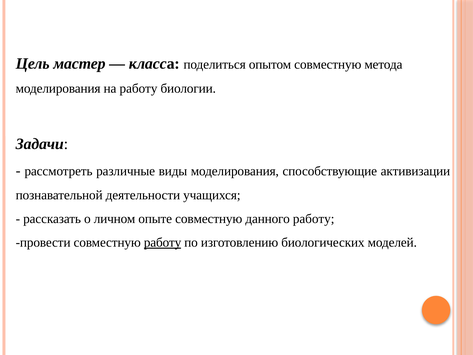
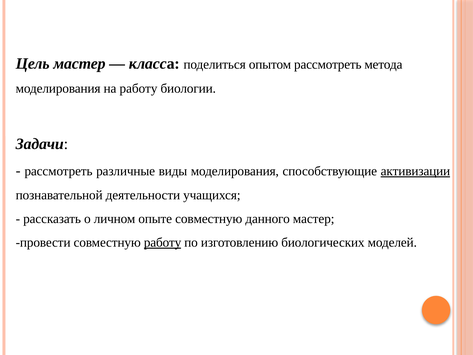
опытом совместную: совместную -> рассмотреть (328, 64)
активизации underline: none -> present (415, 171)
данного работу: работу -> мастер (314, 219)
